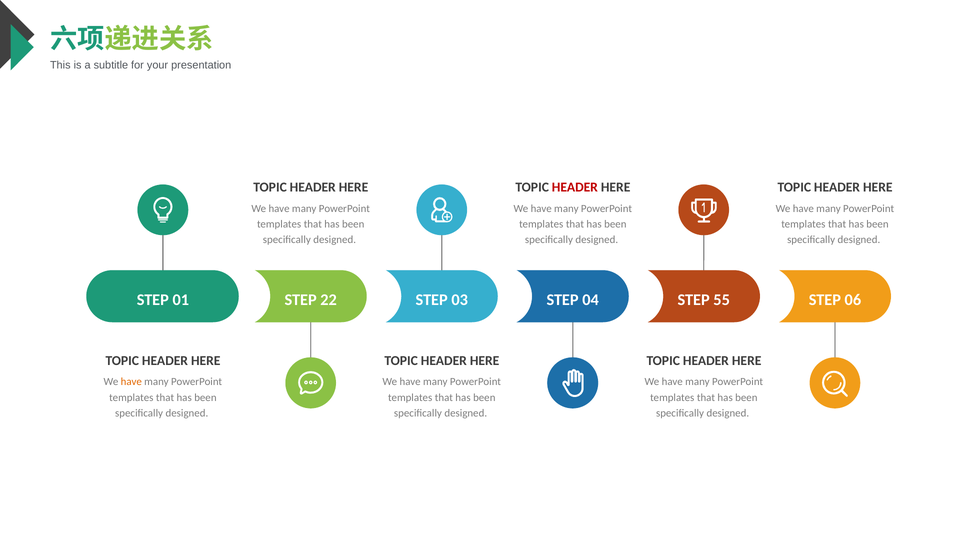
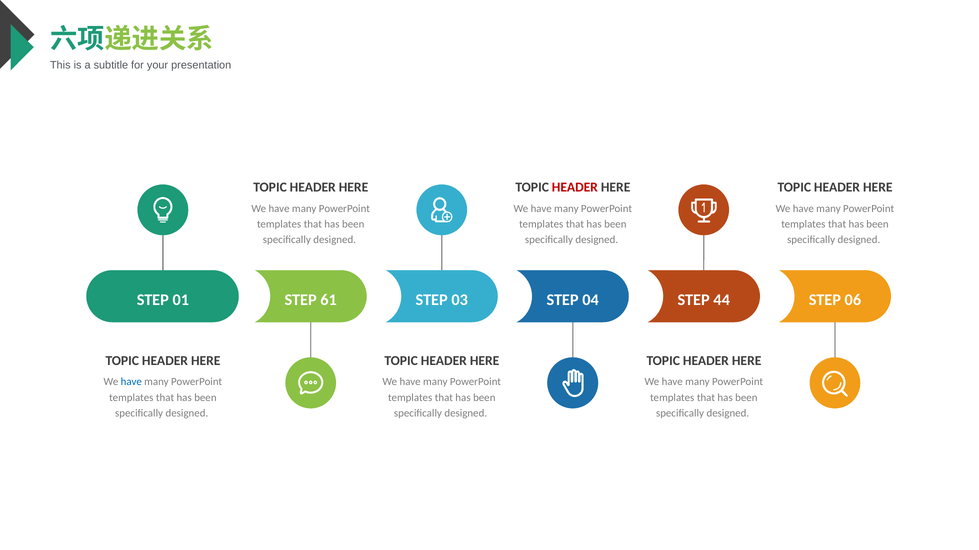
22: 22 -> 61 (329, 300)
55: 55 -> 44 (722, 300)
have colour: orange -> blue (131, 382)
